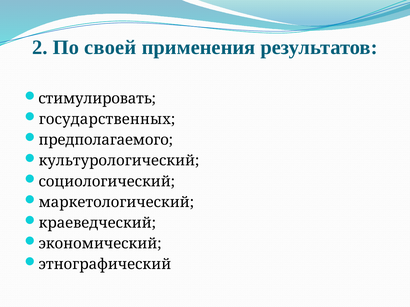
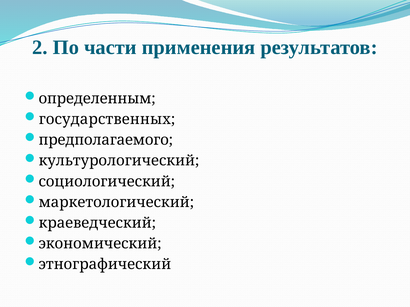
своей: своей -> части (110, 47)
стимулировать: стимулировать -> определенным (97, 99)
